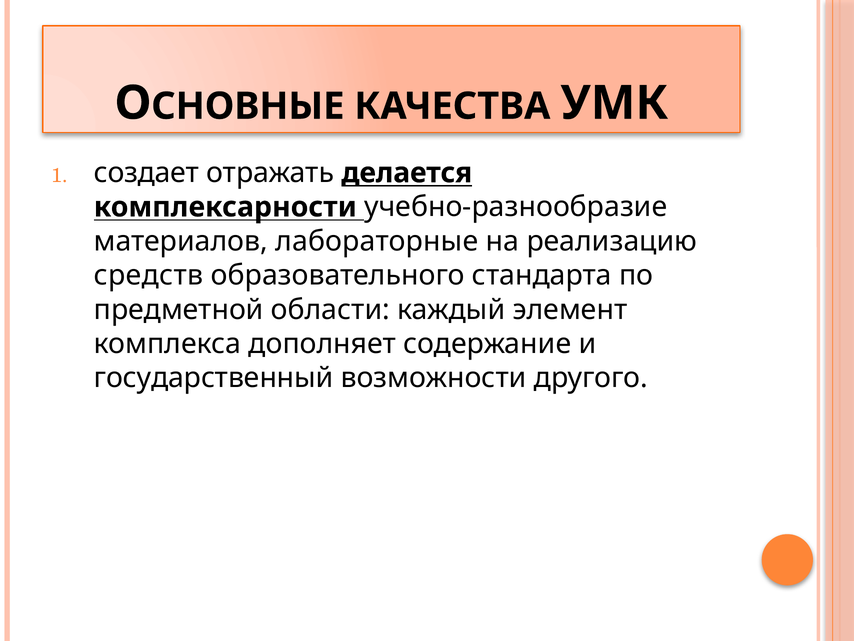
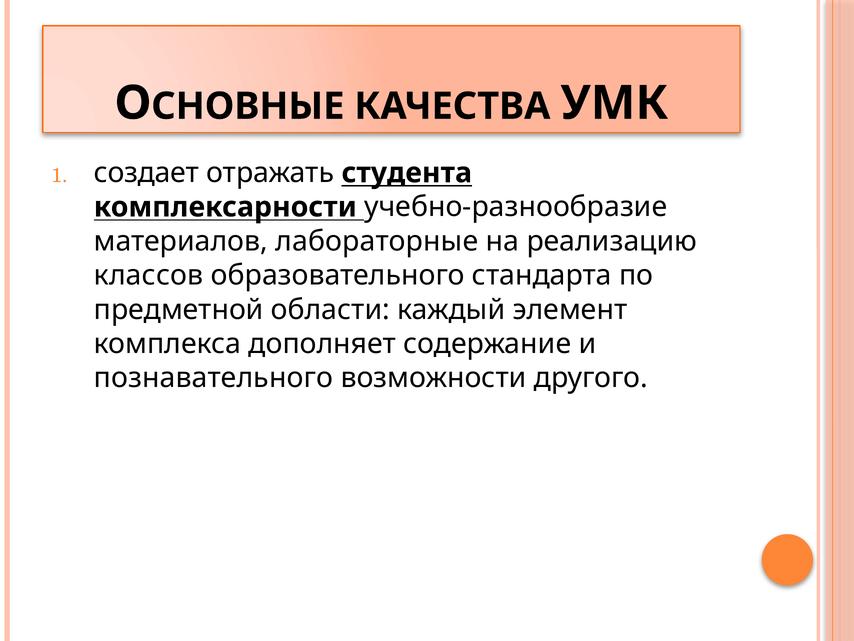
делается: делается -> студента (407, 173)
средств: средств -> классов (149, 275)
государственный: государственный -> познавательного (213, 378)
